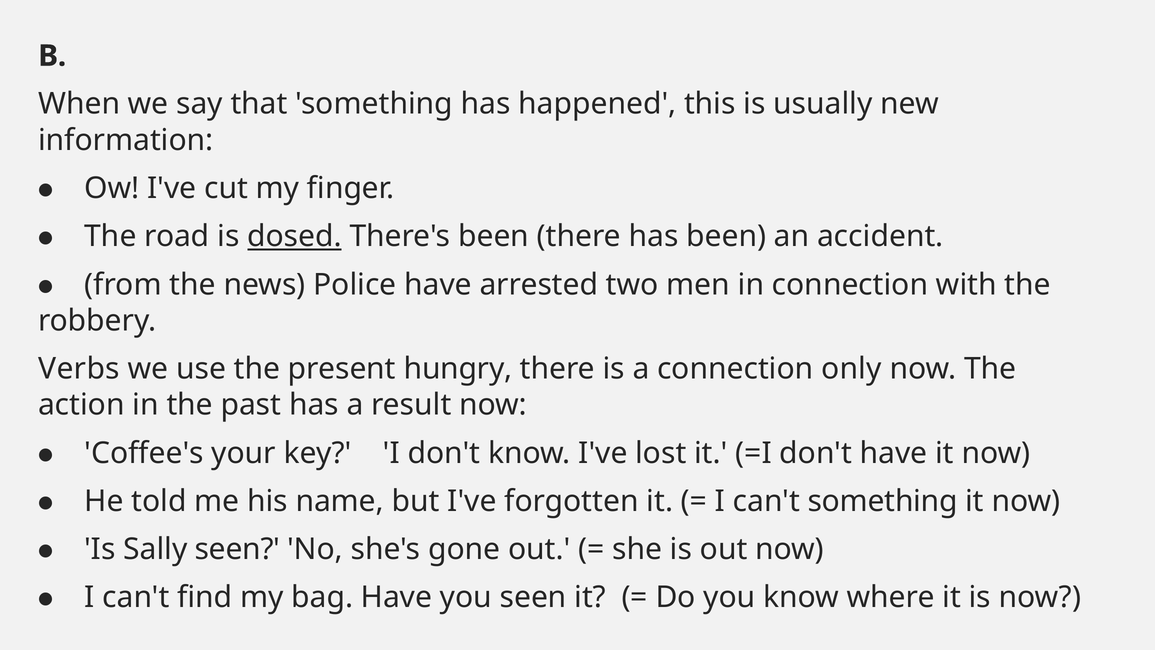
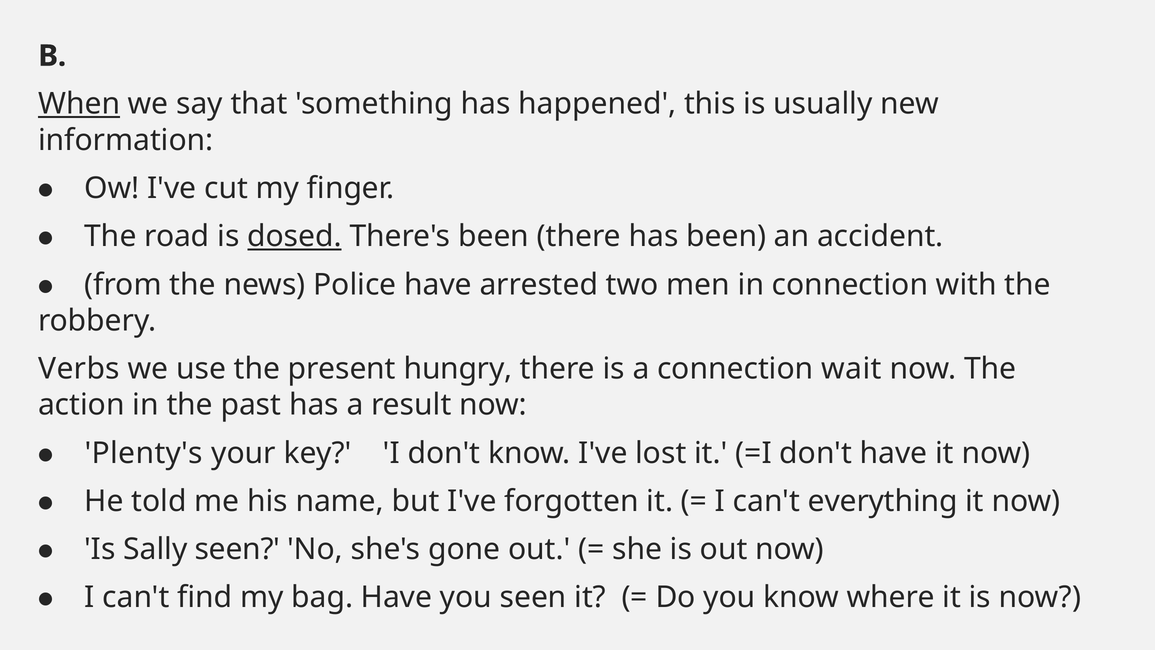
When underline: none -> present (79, 104)
only: only -> wait (851, 369)
Coffee's: Coffee's -> Plenty's (144, 453)
can't something: something -> everything (883, 501)
